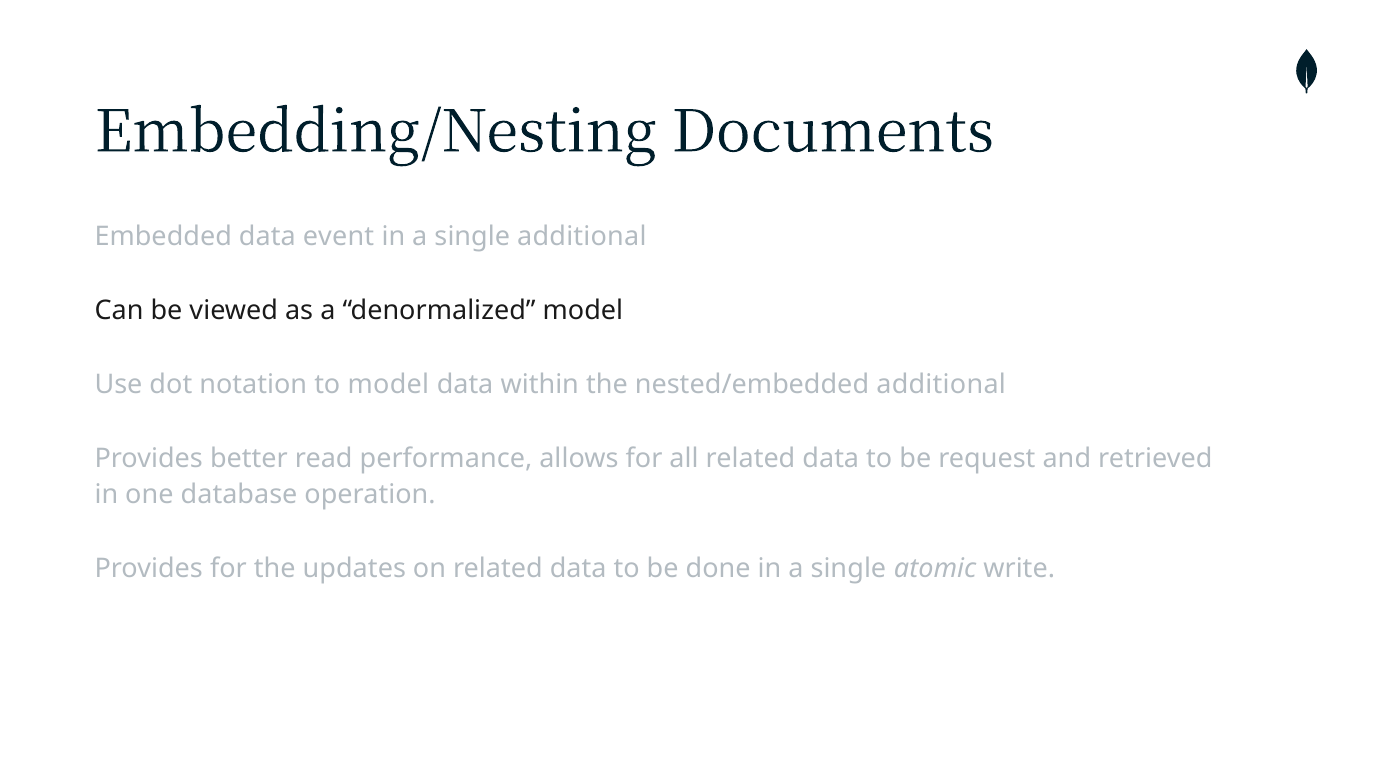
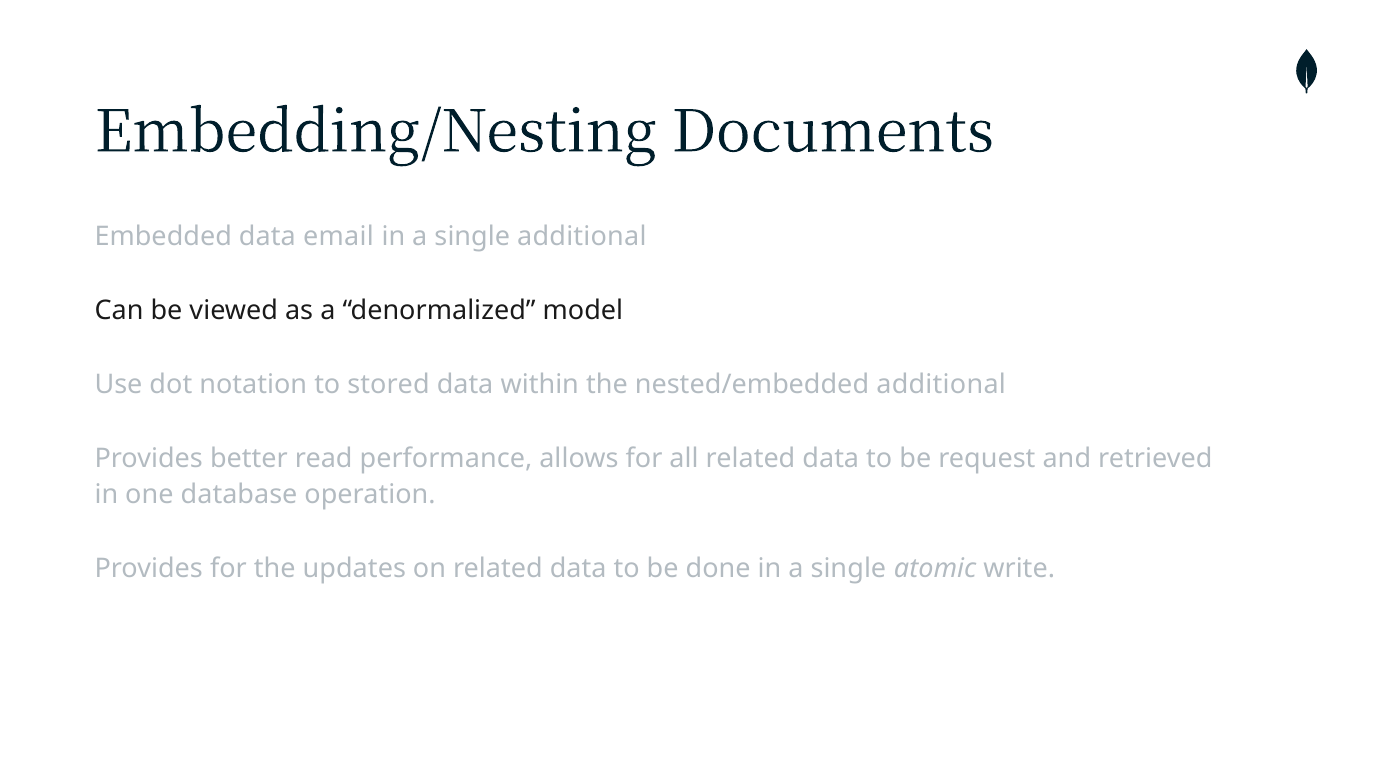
event: event -> email (338, 236)
to model: model -> stored (388, 385)
